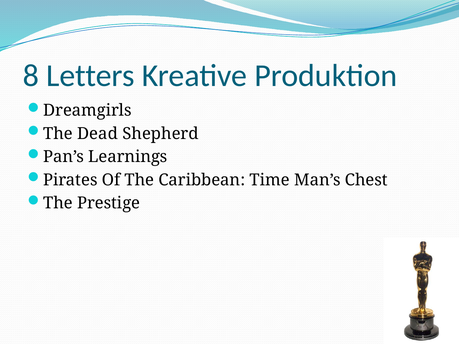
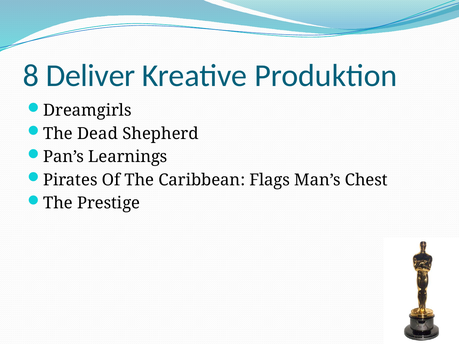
Letters: Letters -> Deliver (91, 76)
Time: Time -> Flags (270, 180)
